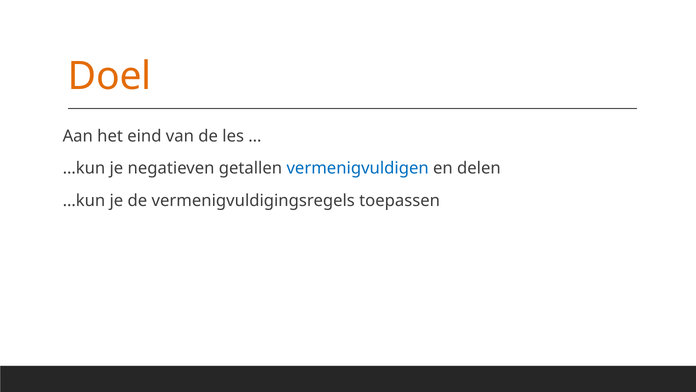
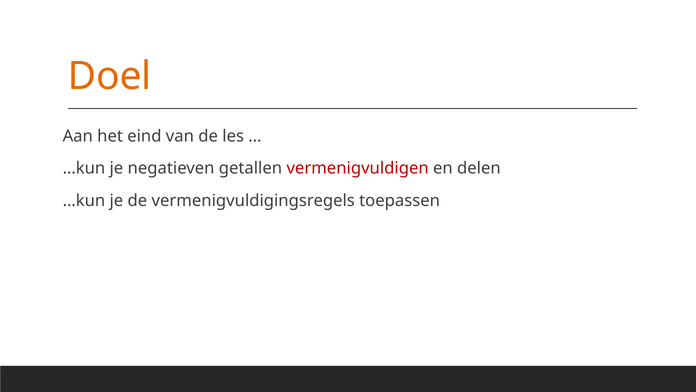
vermenigvuldigen colour: blue -> red (358, 168)
